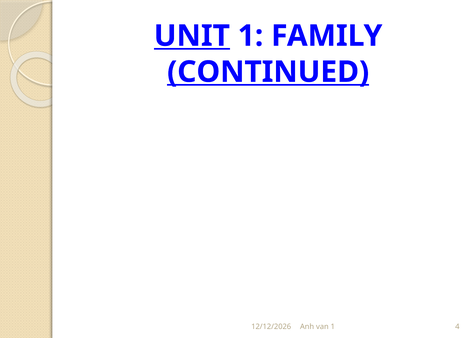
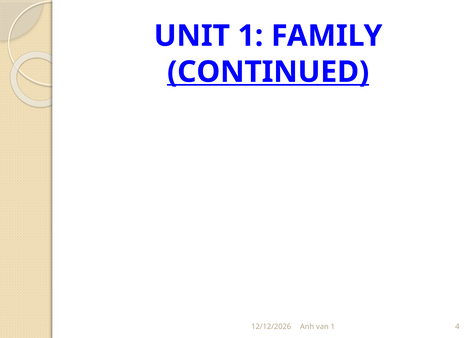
UNIT underline: present -> none (192, 36)
